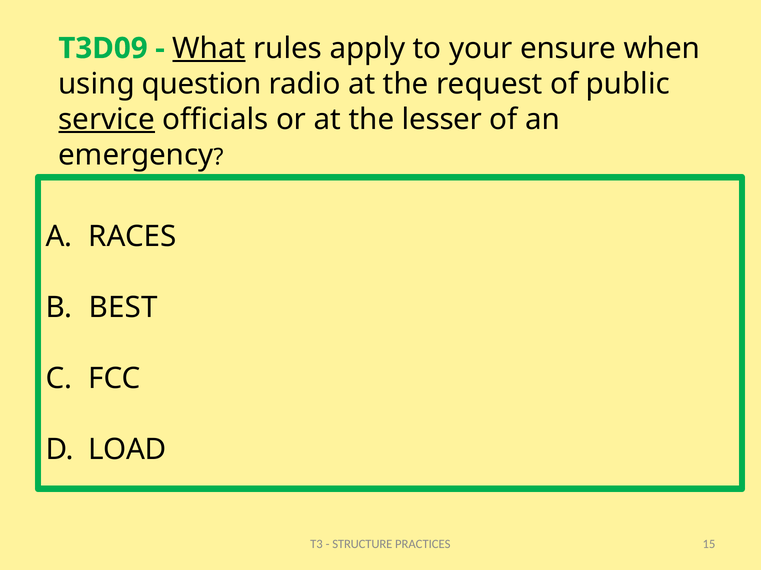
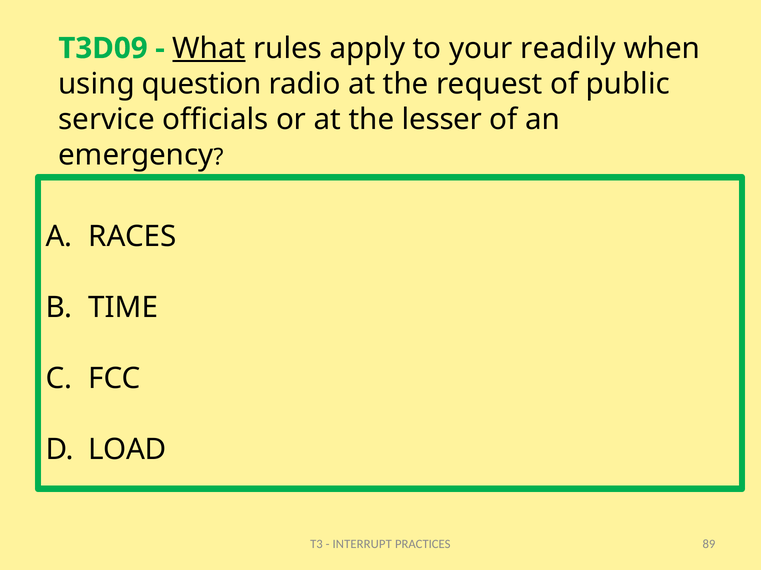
ensure: ensure -> readily (568, 48)
service underline: present -> none (107, 119)
BEST: BEST -> TIME (123, 308)
STRUCTURE: STRUCTURE -> INTERRUPT (362, 545)
15: 15 -> 89 (709, 545)
